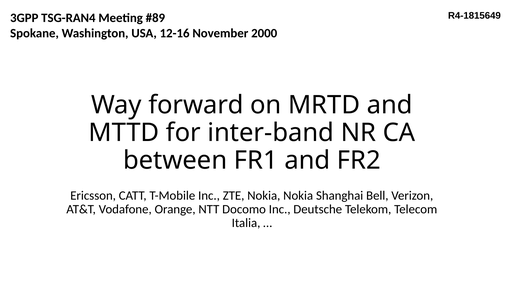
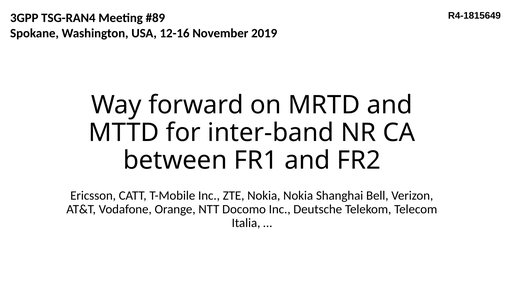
2000: 2000 -> 2019 (264, 33)
